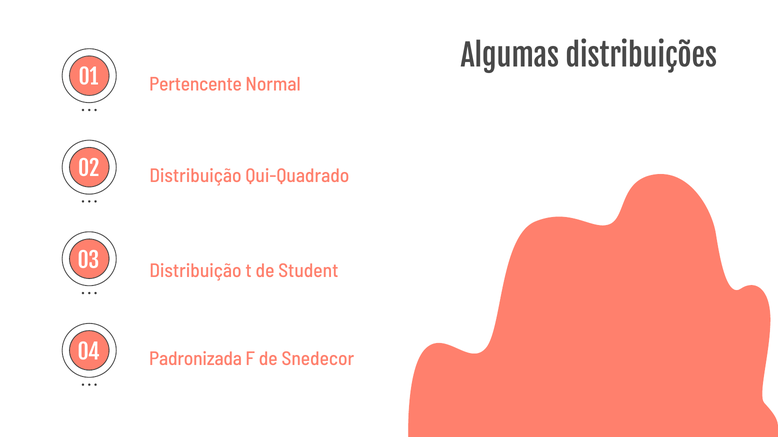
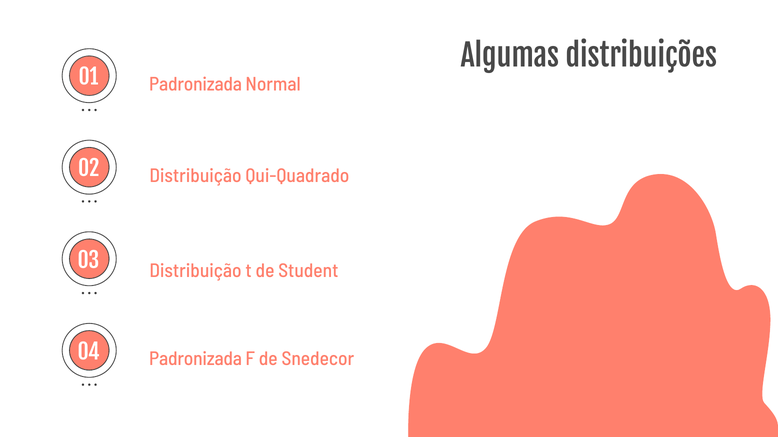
Pertencente: Pertencente -> Padronizada (196, 84)
